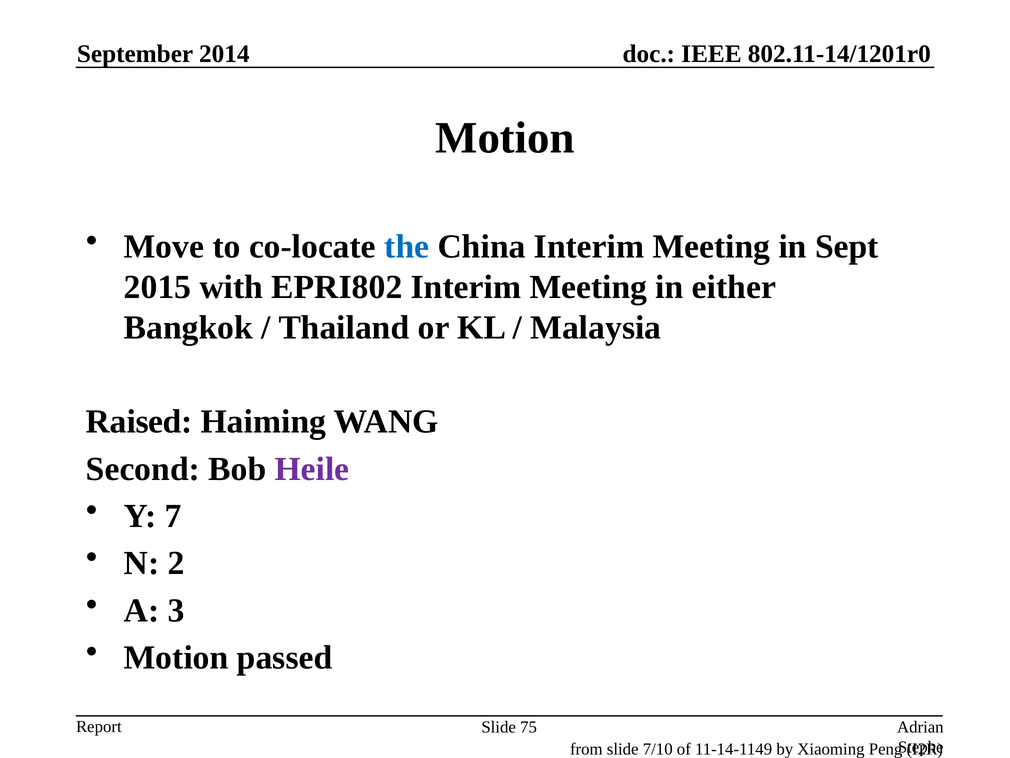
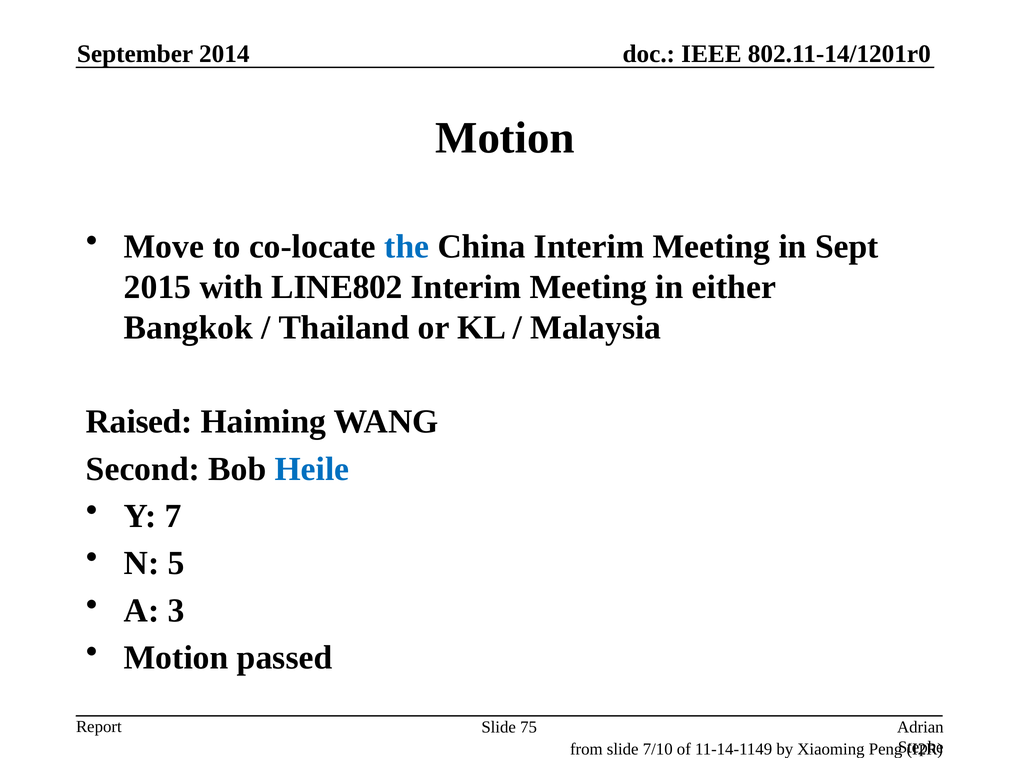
EPRI802: EPRI802 -> LINE802 (337, 287)
Heile colour: purple -> blue (312, 469)
2: 2 -> 5 (176, 563)
